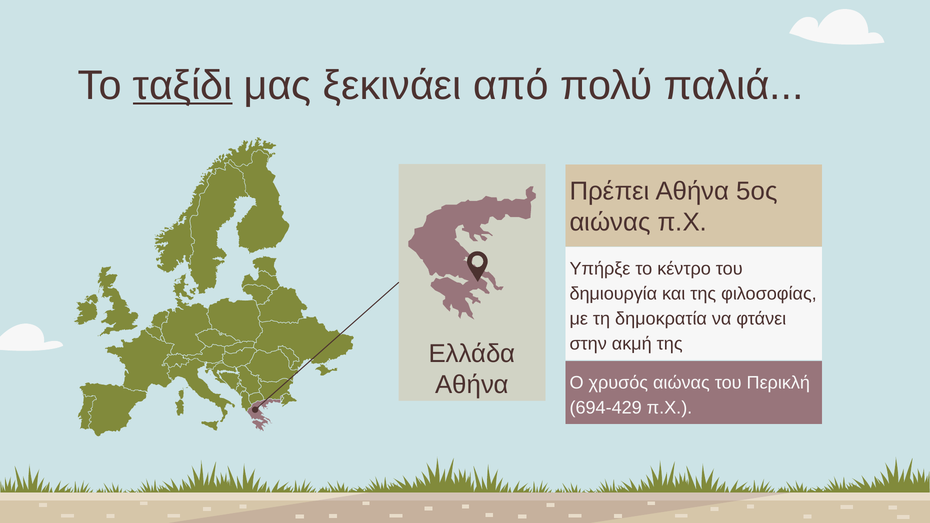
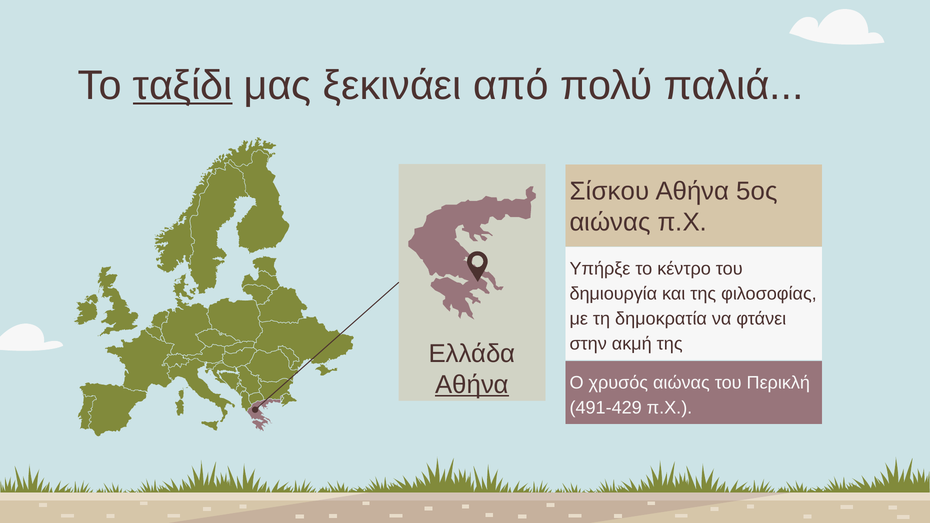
Πρέπει: Πρέπει -> Σίσκου (610, 191)
Αθήνα underline: none -> present (472, 385)
694-429: 694-429 -> 491-429 (606, 408)
